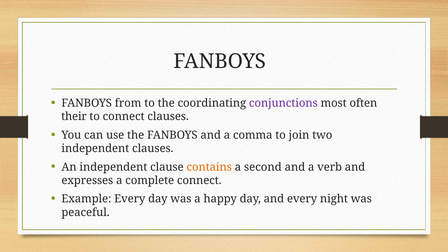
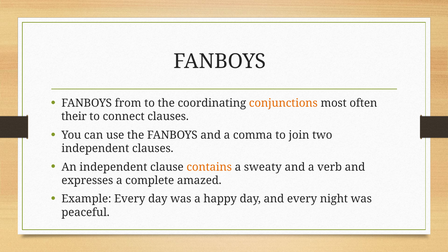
conjunctions colour: purple -> orange (283, 103)
second: second -> sweaty (263, 167)
complete connect: connect -> amazed (199, 180)
